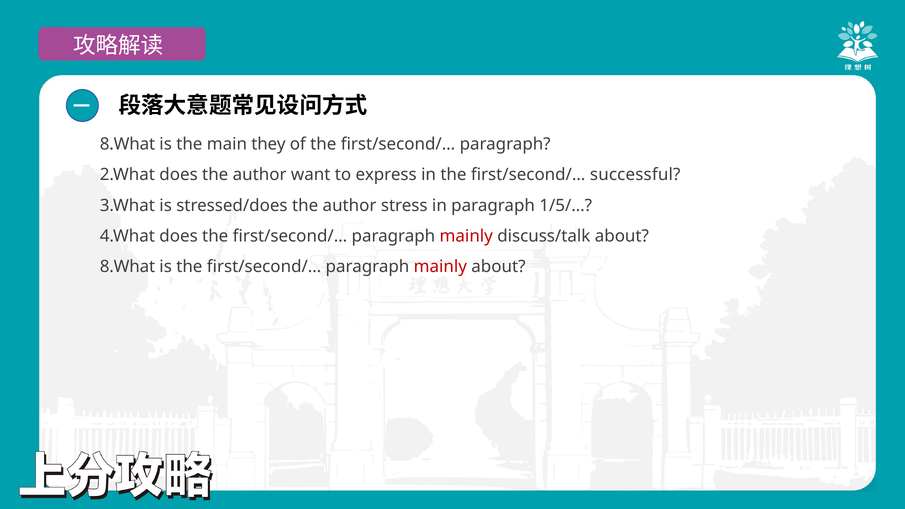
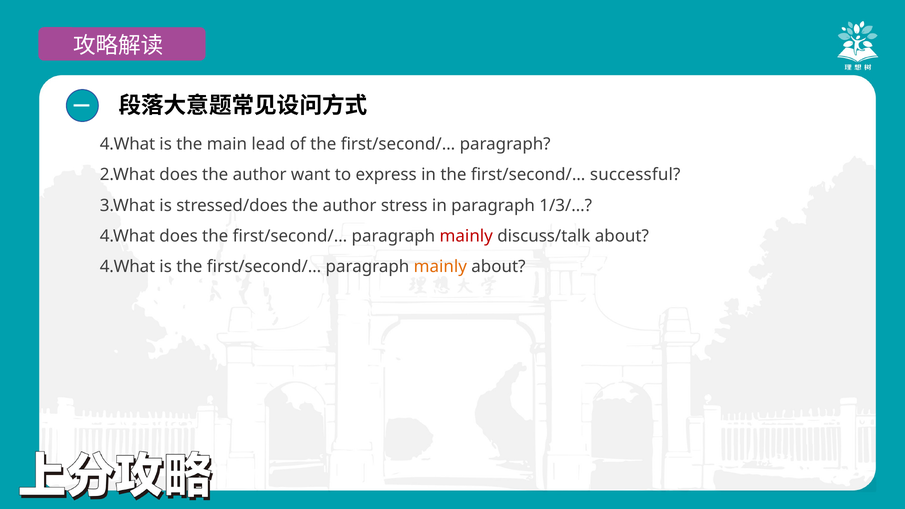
8.What: 8.What -> 4.What (127, 144)
they: they -> lead (268, 144)
1/5/…: 1/5/… -> 1/3/… (566, 205)
8.What: 8.What -> 4.What (127, 267)
mainly colour: red -> orange (440, 267)
